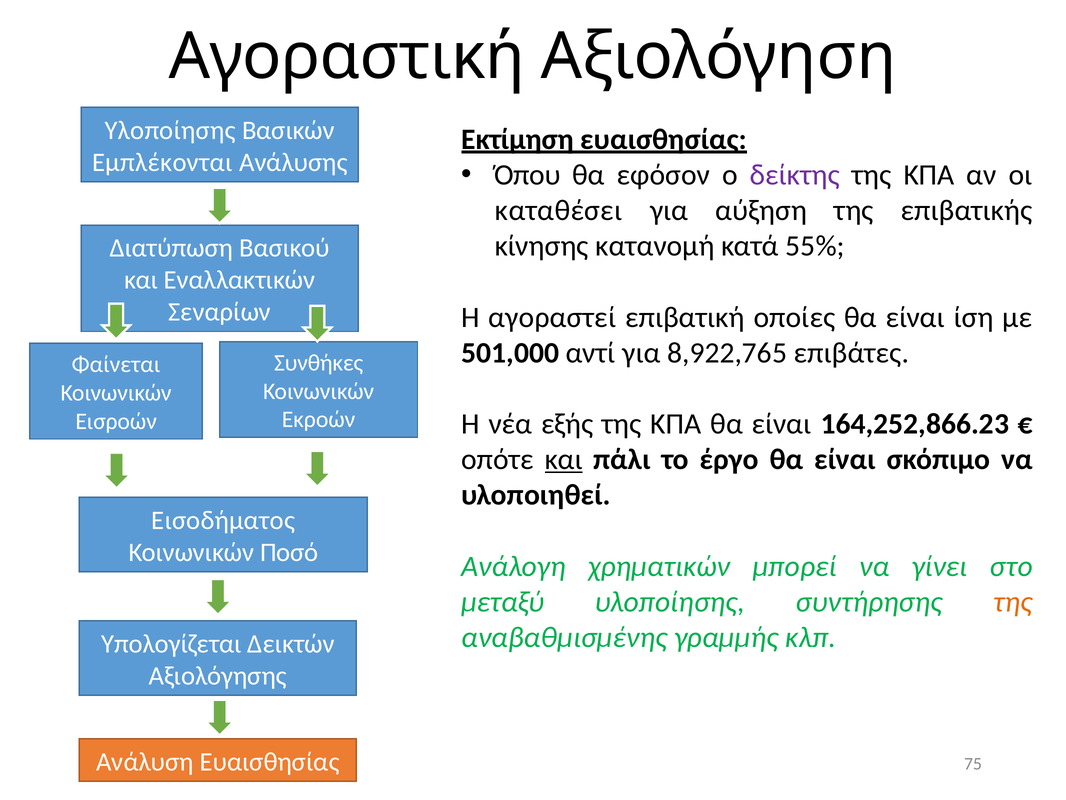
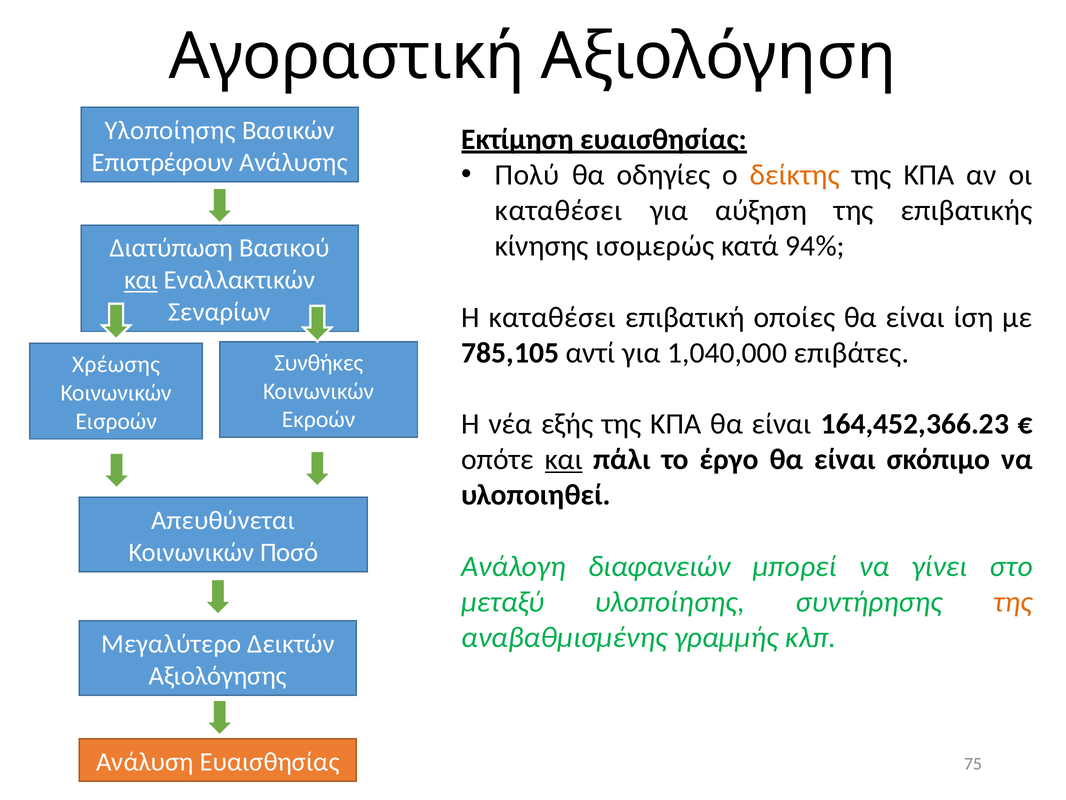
Εμπλέκονται: Εμπλέκονται -> Επιστρέφουν (163, 162)
Όπου: Όπου -> Πολύ (527, 175)
εφόσον: εφόσον -> οδηγίες (663, 175)
δείκτης colour: purple -> orange (795, 175)
κατανομή: κατανομή -> ισομερώς (655, 246)
55%: 55% -> 94% (815, 246)
και underline: none -> present (141, 280)
Η αγοραστεί: αγοραστεί -> καταθέσει (552, 317)
501,000: 501,000 -> 785,105 (510, 353)
8,922,765: 8,922,765 -> 1,040,000 (727, 353)
Φαίνεται: Φαίνεται -> Χρέωσης (116, 364)
164,252,866.23: 164,252,866.23 -> 164,452,366.23 (915, 424)
Εισοδήματος: Εισοδήματος -> Απευθύνεται (223, 520)
χρηματικών: χρηματικών -> διαφανειών (659, 566)
Υπολογίζεται: Υπολογίζεται -> Μεγαλύτερο (171, 644)
